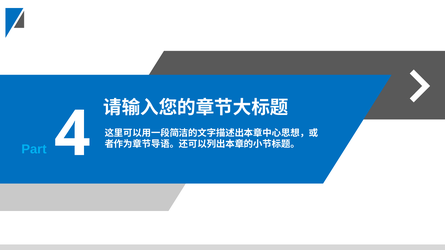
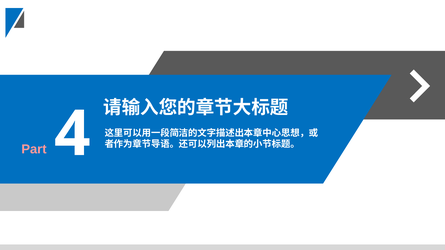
Part colour: light blue -> pink (34, 150)
